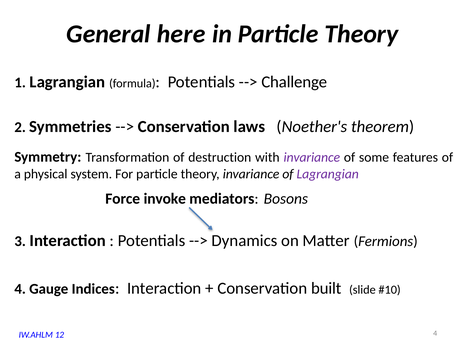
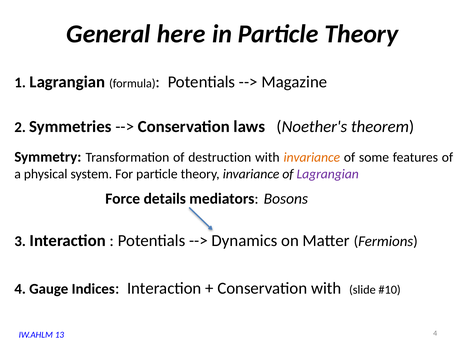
Challenge: Challenge -> Magazine (294, 82)
invariance colour: purple -> orange (312, 157)
invoke: invoke -> details (165, 199)
Conservation built: built -> with (326, 288)
12: 12 -> 13 (59, 335)
